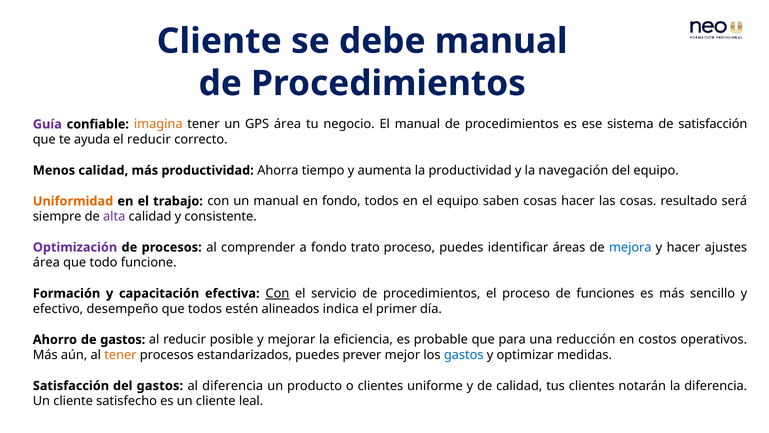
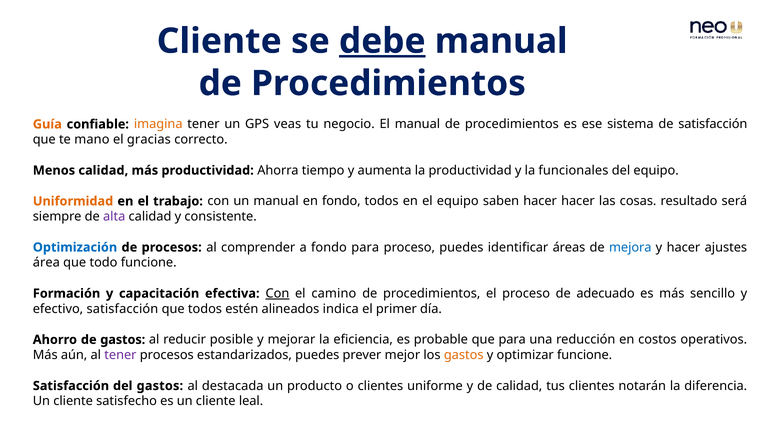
debe underline: none -> present (382, 41)
Guía colour: purple -> orange (47, 124)
GPS área: área -> veas (288, 124)
ayuda: ayuda -> mano (92, 139)
el reducir: reducir -> gracias (149, 139)
navegación: navegación -> funcionales (573, 170)
saben cosas: cosas -> hacer (540, 201)
Optimización colour: purple -> blue (75, 247)
fondo trato: trato -> para (365, 247)
servicio: servicio -> camino (334, 293)
funciones: funciones -> adecuado (606, 293)
efectivo desempeño: desempeño -> satisfacción (122, 309)
tener colour: orange -> purple (120, 355)
gastos colour: blue -> orange (464, 355)
optimizar medidas: medidas -> funcione (585, 355)
al diferencia: diferencia -> destacada (233, 385)
